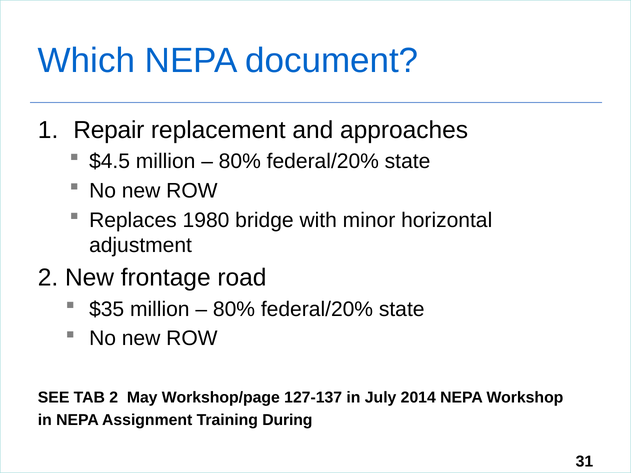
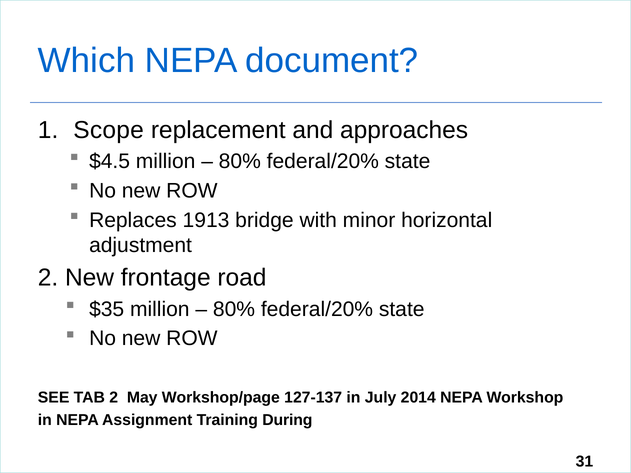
Repair: Repair -> Scope (109, 130)
1980: 1980 -> 1913 (206, 220)
